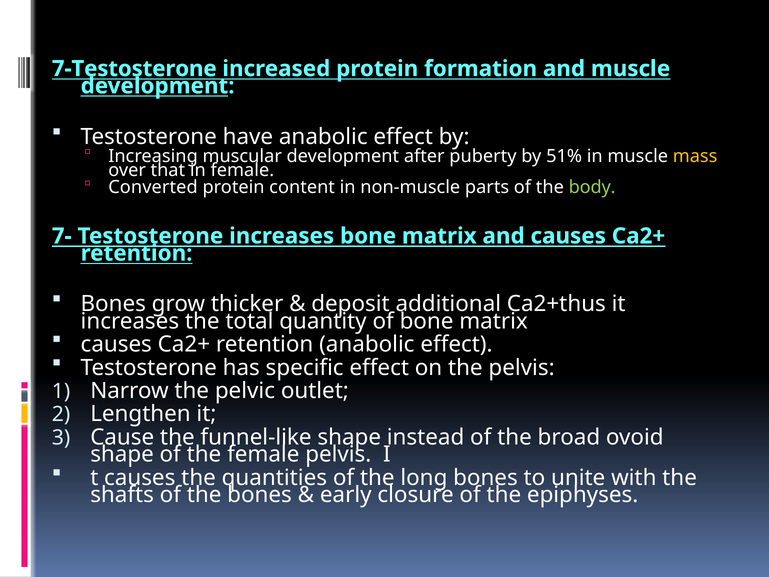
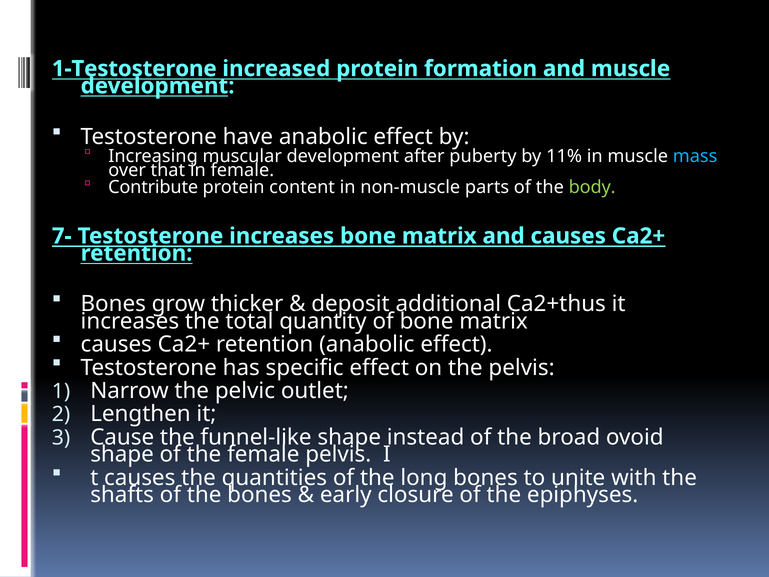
7-Testosterone: 7-Testosterone -> 1-Testosterone (134, 69)
51%: 51% -> 11% (564, 156)
mass colour: yellow -> light blue (695, 156)
Converted: Converted -> Contribute (153, 187)
